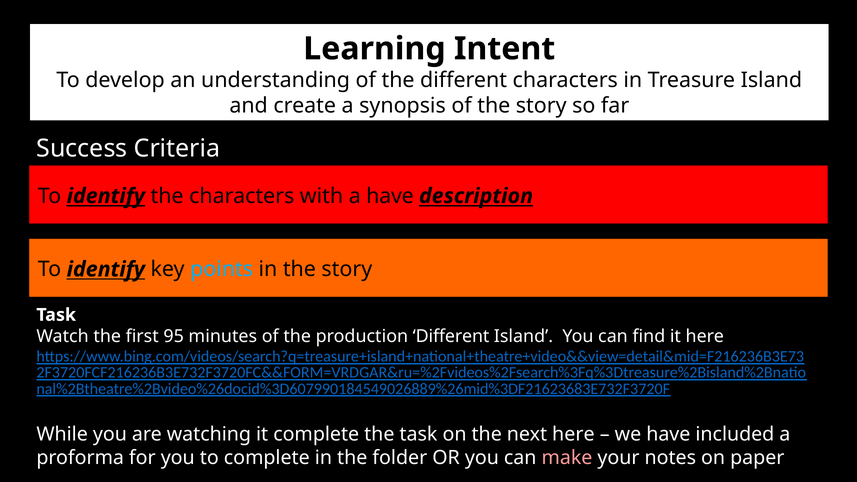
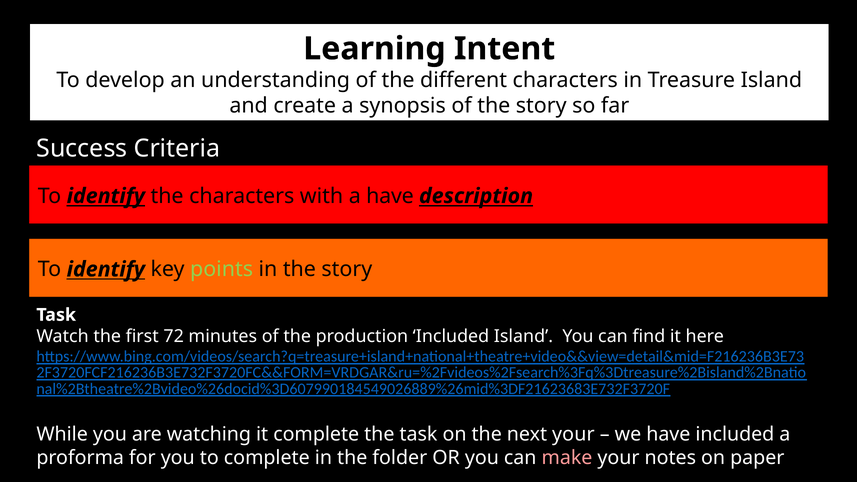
points colour: light blue -> light green (222, 269)
95: 95 -> 72 (174, 336)
production Different: Different -> Included (451, 336)
next here: here -> your (573, 434)
